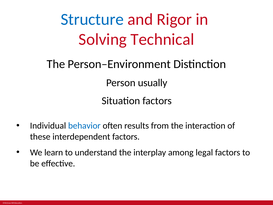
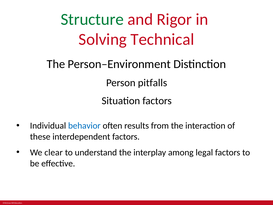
Structure colour: blue -> green (92, 19)
usually: usually -> pitfalls (152, 83)
learn: learn -> clear (54, 152)
